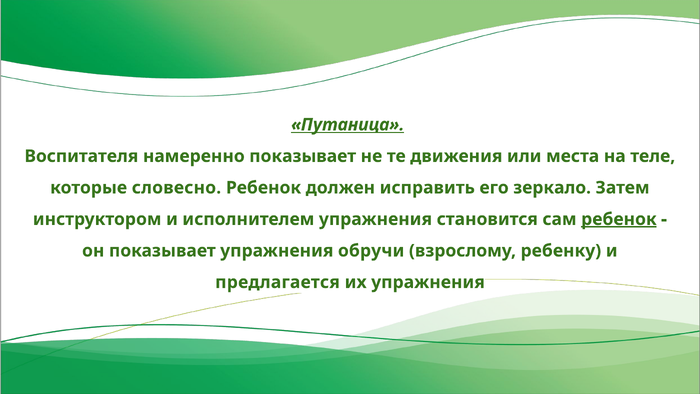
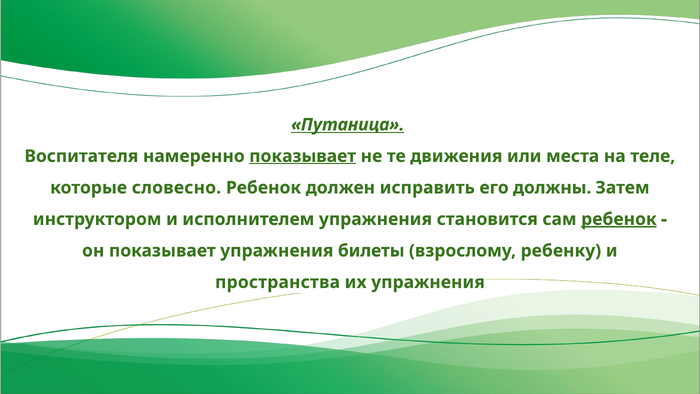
показывает underline: none -> present (303, 156)
зеркало: зеркало -> должны (552, 188)
обручи: обручи -> билеты (371, 251)
предлагается: предлагается -> пространства (278, 282)
